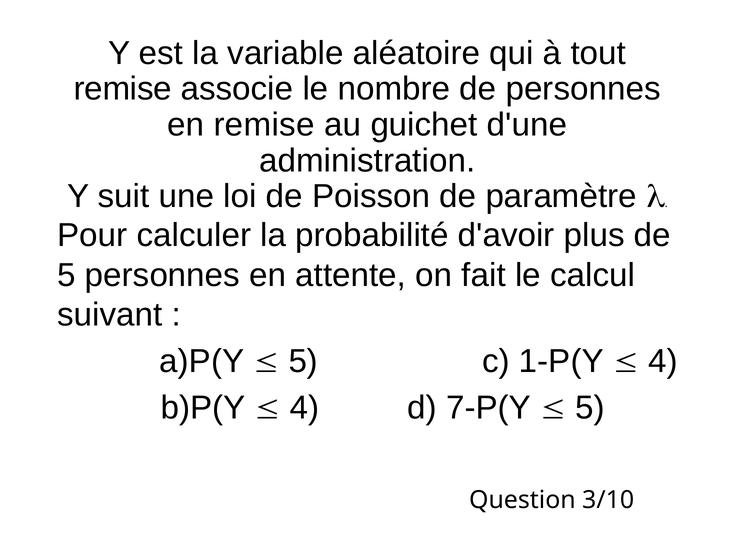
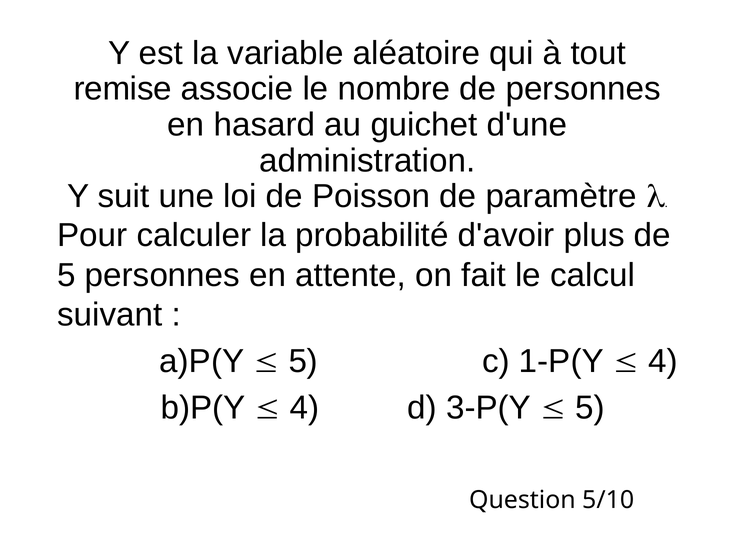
en remise: remise -> hasard (264, 125)
7-P(Y: 7-P(Y -> 3-P(Y (489, 408)
3/10: 3/10 -> 5/10 (608, 500)
